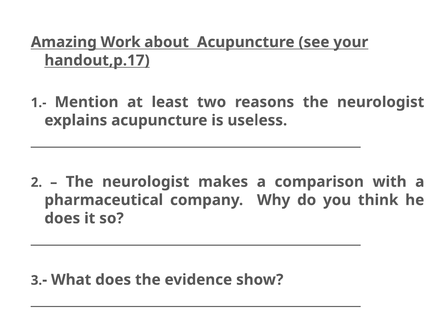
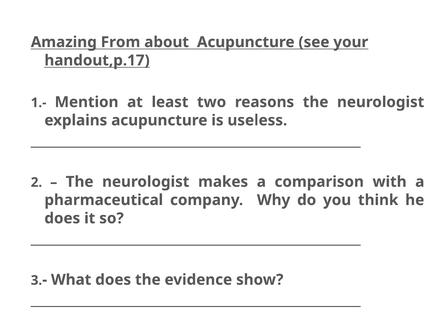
Work: Work -> From (121, 42)
